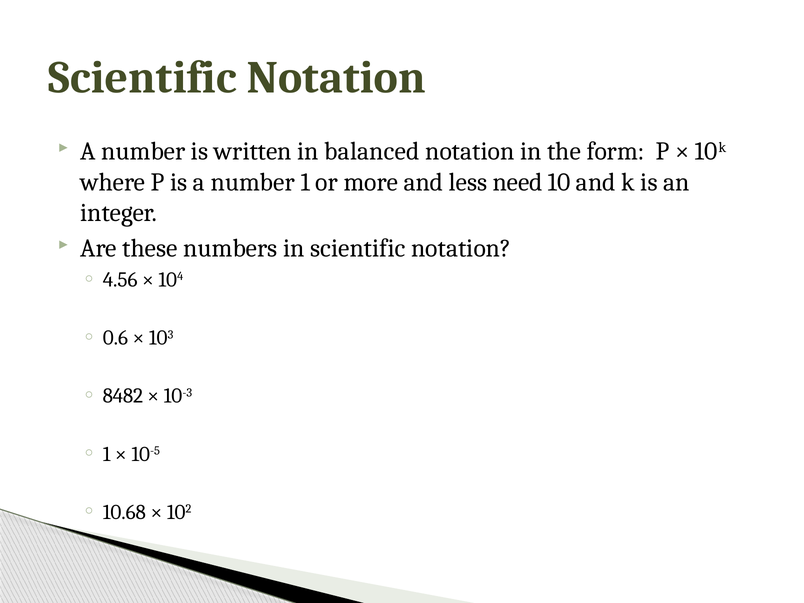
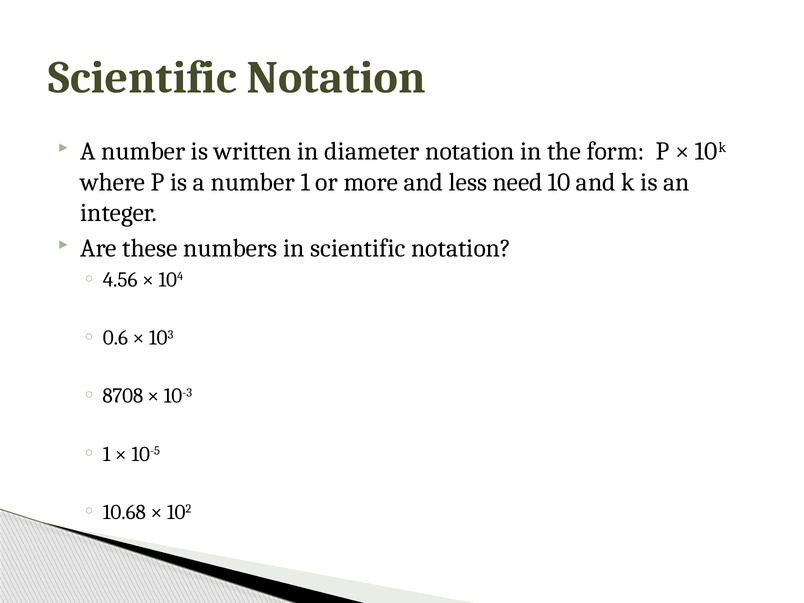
balanced: balanced -> diameter (372, 151)
8482: 8482 -> 8708 (123, 396)
